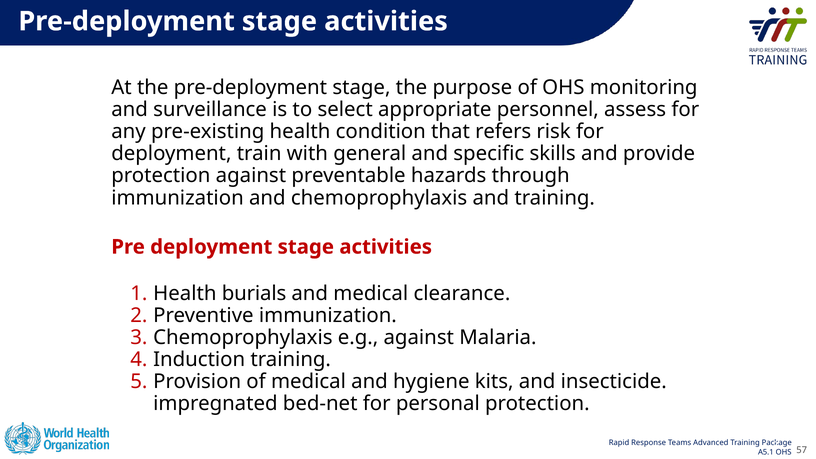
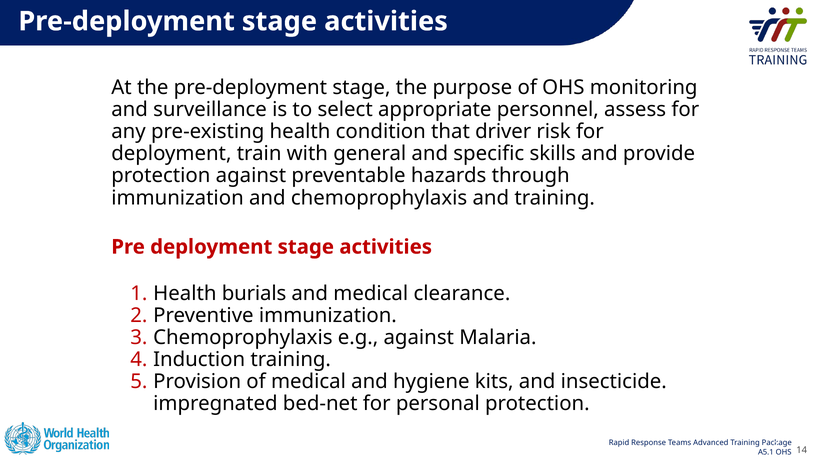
refers: refers -> driver (503, 132)
57: 57 -> 14 (802, 450)
